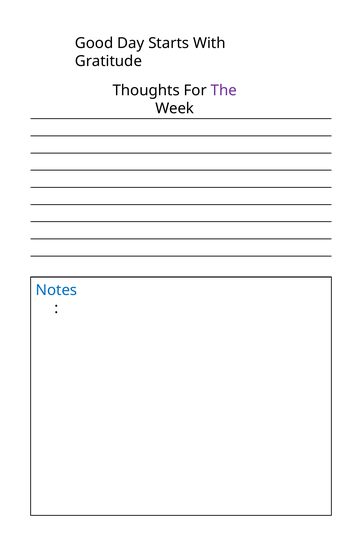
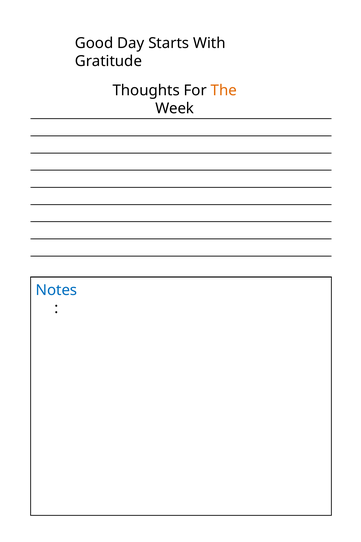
The colour: purple -> orange (224, 90)
